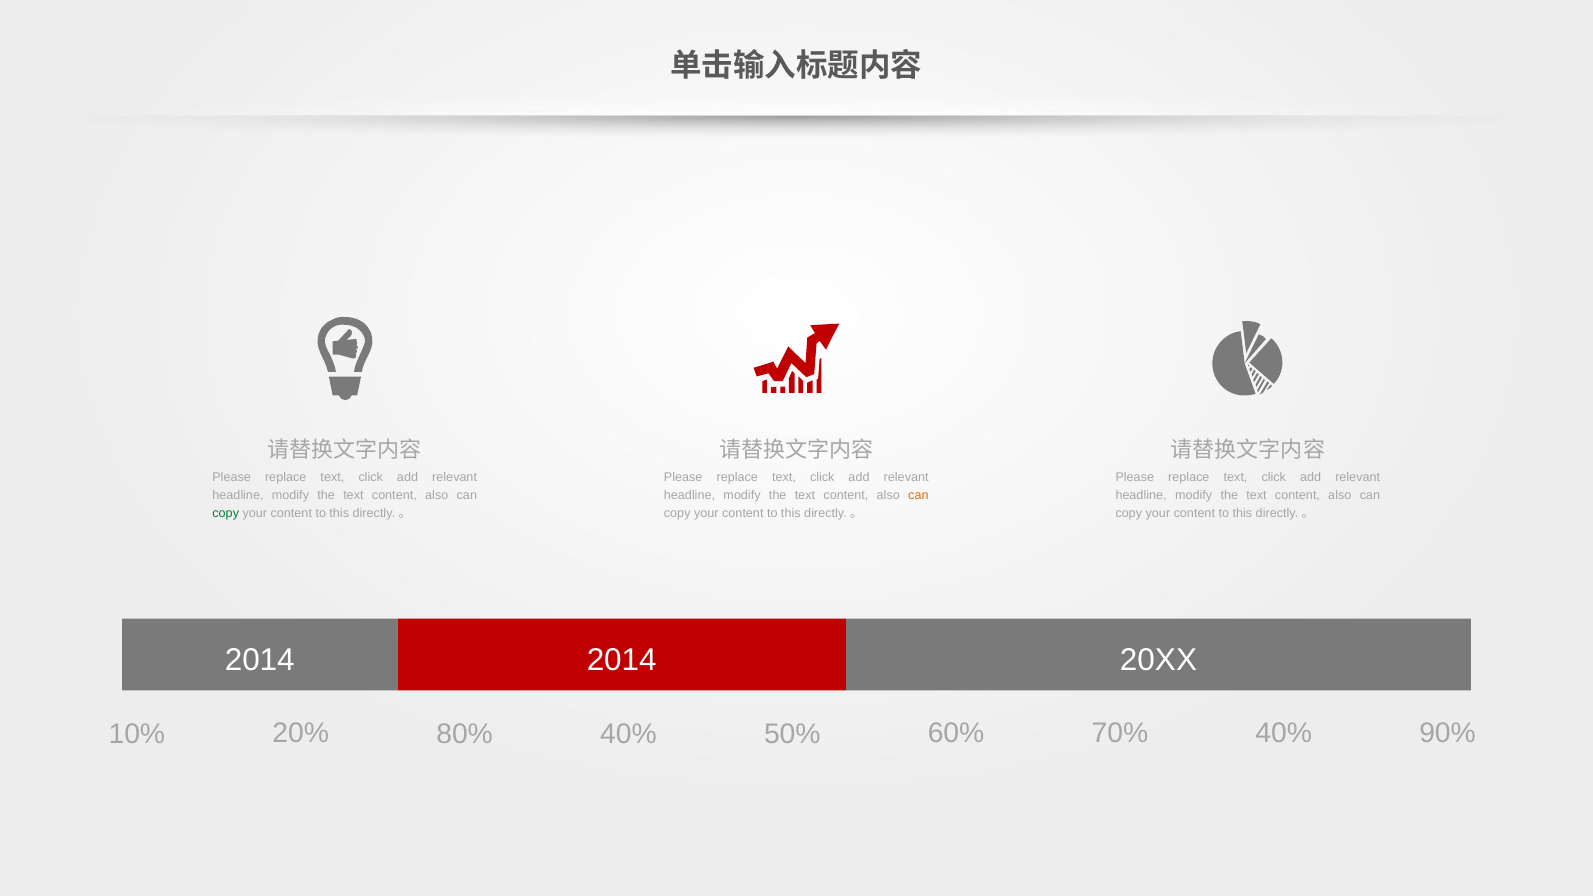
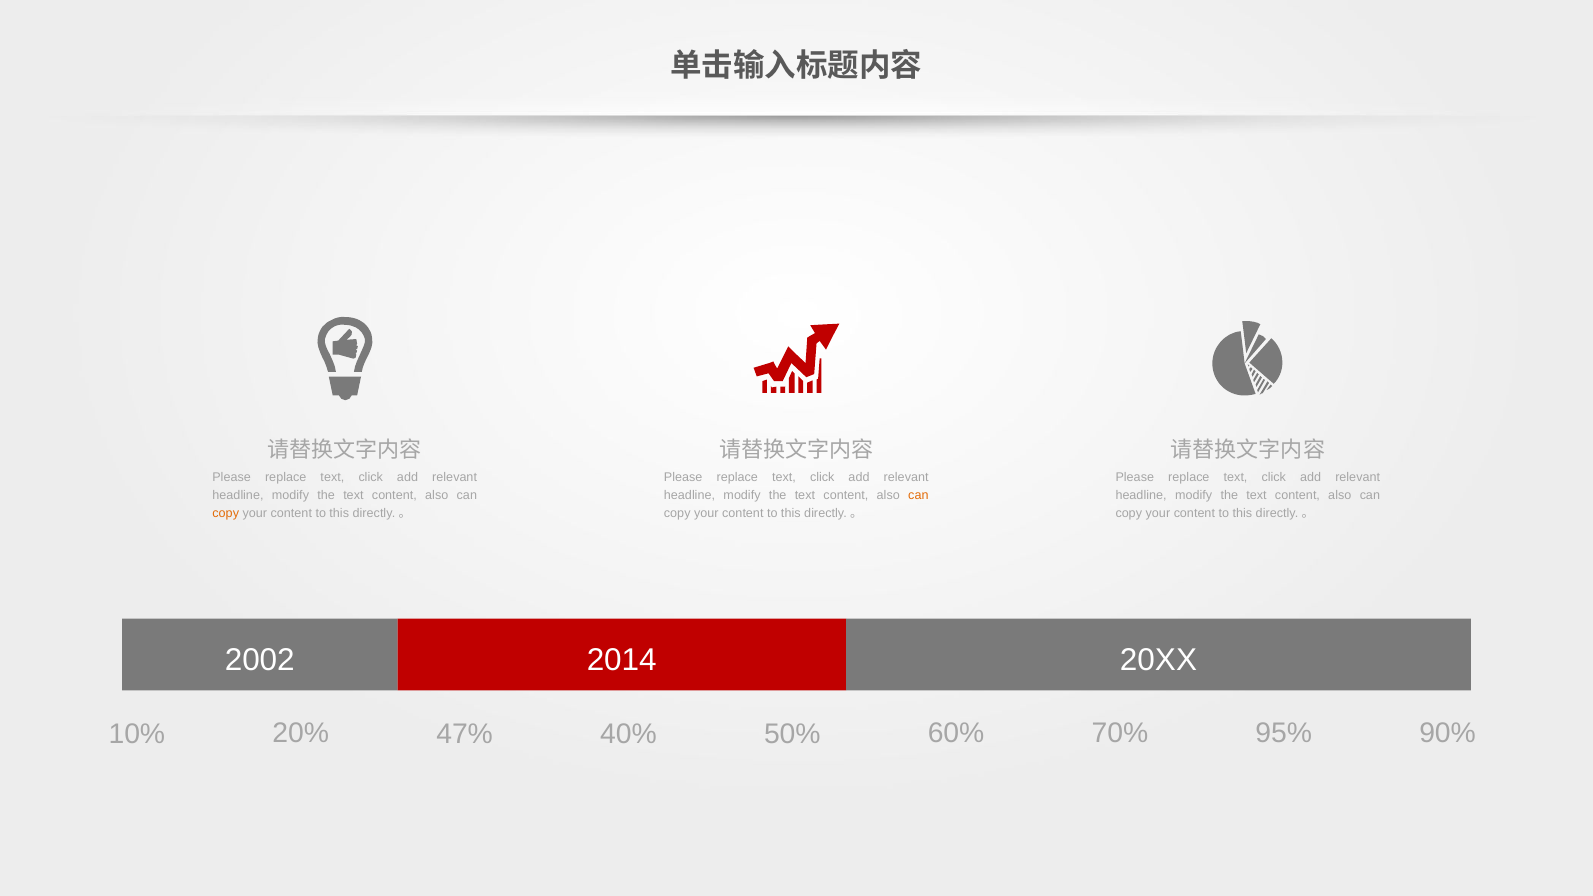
copy colour: green -> orange (226, 513)
2014: 2014 -> 2002 (260, 660)
80%: 80% -> 47% (465, 734)
70% 40%: 40% -> 95% (1284, 733)
